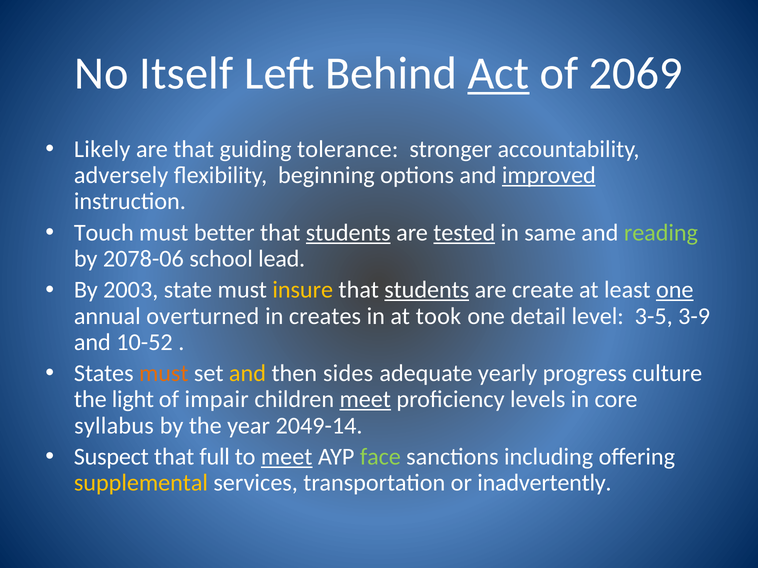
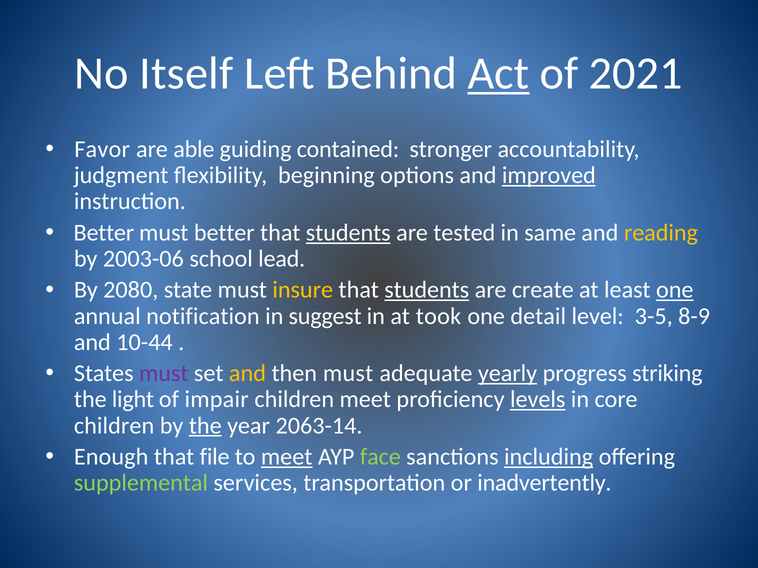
2069: 2069 -> 2021 (636, 73)
Likely: Likely -> Favor (102, 149)
are that: that -> able (194, 149)
tolerance: tolerance -> contained (348, 149)
adversely: adversely -> judgment (121, 176)
Touch: Touch -> Better (104, 233)
tested underline: present -> none (464, 233)
reading colour: light green -> yellow (661, 233)
2078-06: 2078-06 -> 2003-06 (143, 259)
2003: 2003 -> 2080 (131, 290)
overturned: overturned -> notification (203, 316)
creates: creates -> suggest (325, 316)
3-9: 3-9 -> 8-9 (694, 316)
10-52: 10-52 -> 10-44 (145, 342)
must colour: orange -> purple (164, 374)
then sides: sides -> must (348, 374)
yearly underline: none -> present (508, 374)
culture: culture -> striking (667, 374)
meet underline: present -> none (365, 400)
levels underline: none -> present (538, 400)
syllabus: syllabus -> children (114, 426)
the underline: none -> present (205, 426)
2049-14: 2049-14 -> 2063-14 (319, 426)
Suspect: Suspect -> Enough (111, 457)
full: full -> file (215, 457)
including underline: none -> present (549, 457)
supplemental colour: yellow -> light green (141, 483)
